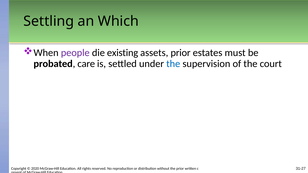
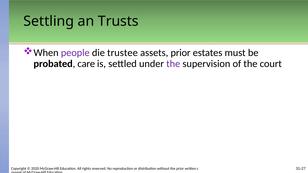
Which: Which -> Trusts (118, 21)
existing: existing -> trustee (122, 53)
the colour: blue -> purple (173, 64)
